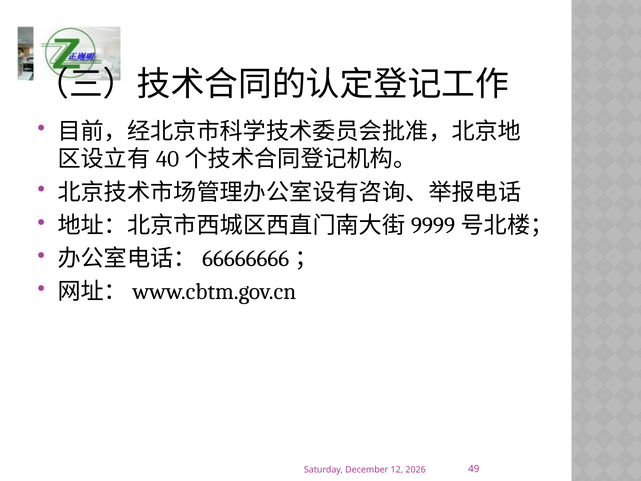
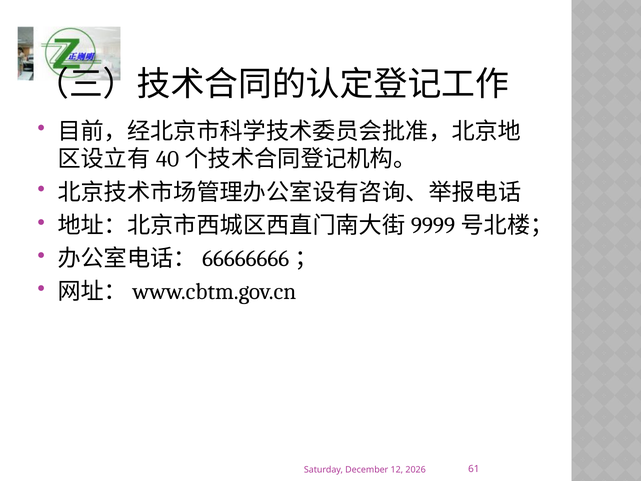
49: 49 -> 61 (474, 469)
